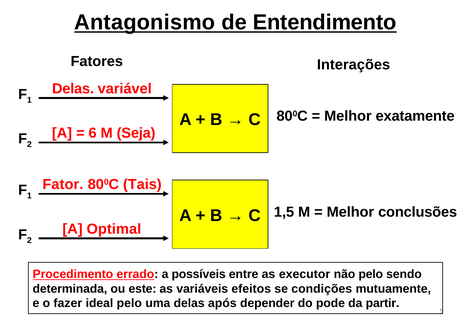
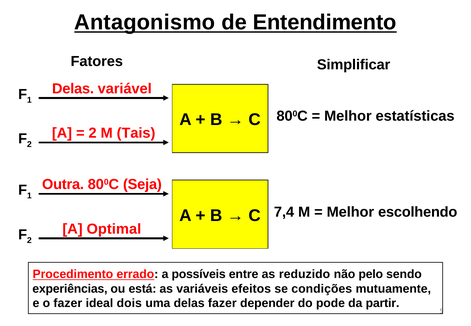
Interações: Interações -> Simplificar (354, 65)
exatamente: exatamente -> estatísticas (415, 116)
6: 6 -> 2 (93, 133)
Seja: Seja -> Tais (136, 133)
Fator: Fator -> Outra (63, 185)
Tais: Tais -> Seja (142, 185)
1,5: 1,5 -> 7,4 (284, 212)
conclusões: conclusões -> escolhendo (418, 212)
executor: executor -> reduzido (305, 274)
determinada: determinada -> experiências (70, 289)
este: este -> está (143, 289)
ideal pelo: pelo -> dois (129, 303)
delas após: após -> fazer (222, 303)
